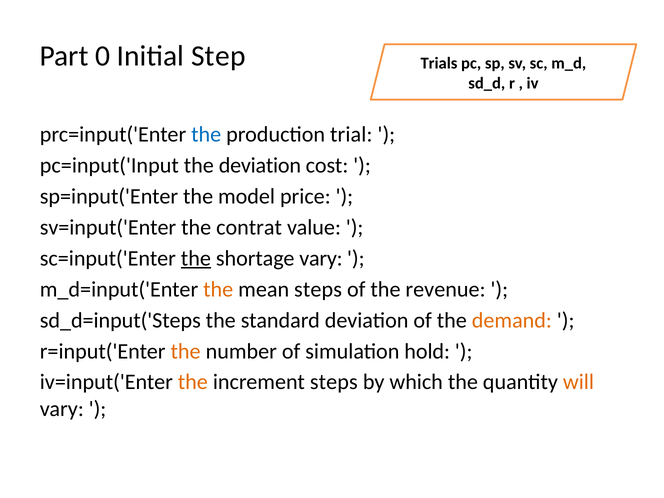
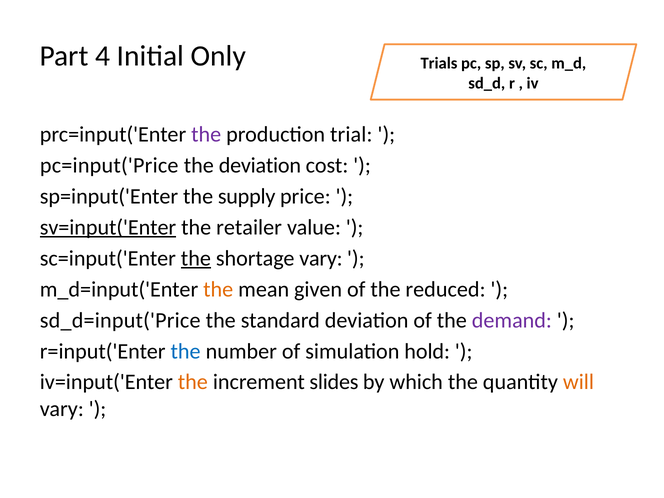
0: 0 -> 4 (103, 56)
Step: Step -> Only (218, 56)
the colour: blue -> purple (206, 134)
pc=input('Input: pc=input('Input -> pc=input('Price (109, 165)
model: model -> supply (247, 196)
sv=input('Enter underline: none -> present (108, 227)
contrat: contrat -> retailer (249, 227)
mean steps: steps -> given (318, 289)
revenue: revenue -> reduced (446, 289)
sd_d=input('Steps: sd_d=input('Steps -> sd_d=input('Price (120, 320)
demand colour: orange -> purple (512, 320)
the colour: orange -> blue (186, 351)
increment steps: steps -> slides (334, 382)
